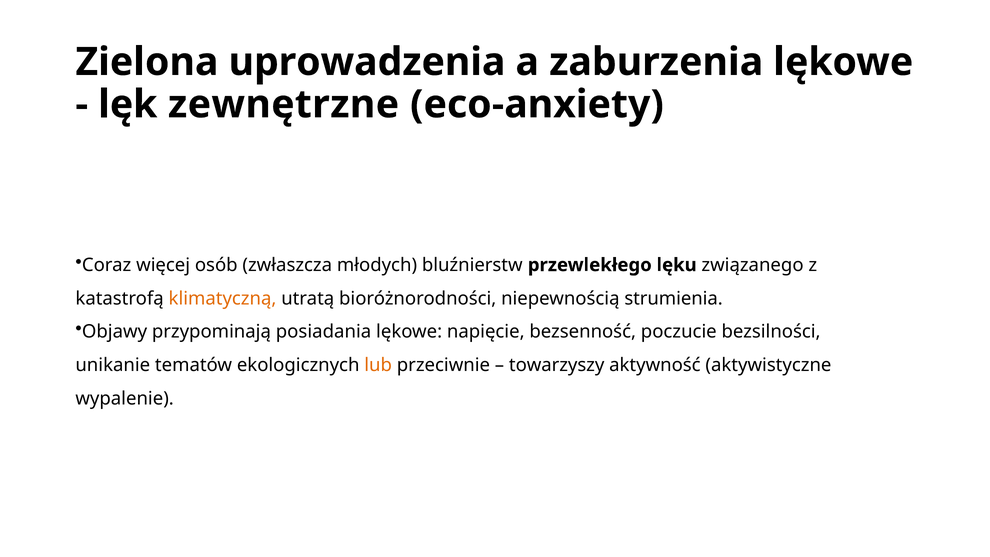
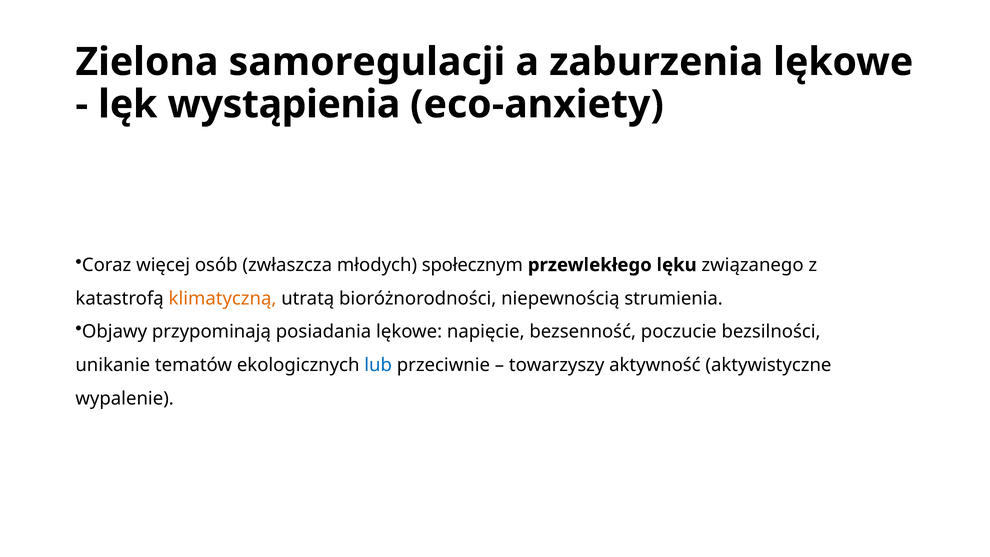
uprowadzenia: uprowadzenia -> samoregulacji (367, 62)
zewnętrzne: zewnętrzne -> wystąpienia (284, 104)
bluźnierstw: bluźnierstw -> społecznym (472, 265)
lub colour: orange -> blue (378, 365)
